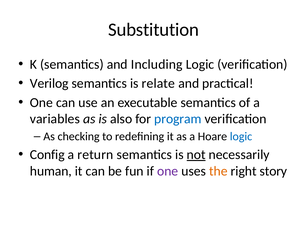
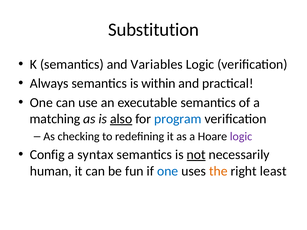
Including: Including -> Variables (157, 64)
Verilog: Verilog -> Always (49, 84)
relate: relate -> within (158, 84)
variables: variables -> matching (55, 119)
also underline: none -> present (121, 119)
logic colour: blue -> purple (241, 137)
return: return -> syntax (95, 155)
one colour: purple -> blue (168, 171)
story: story -> least (273, 171)
